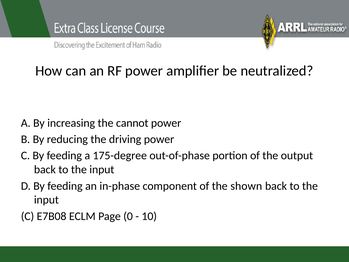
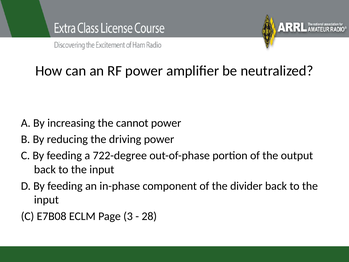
175-degree: 175-degree -> 722-degree (120, 156)
shown: shown -> divider (246, 186)
0: 0 -> 3 (128, 216)
10: 10 -> 28 (149, 216)
